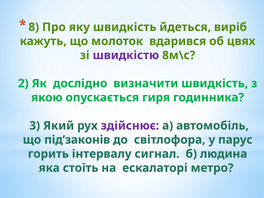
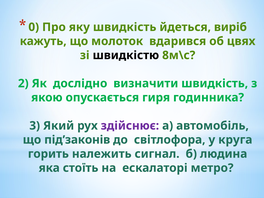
8: 8 -> 0 (34, 27)
швидкістю colour: purple -> black (126, 55)
парус: парус -> круга (235, 140)
інтервалу: інтервалу -> належить (102, 154)
